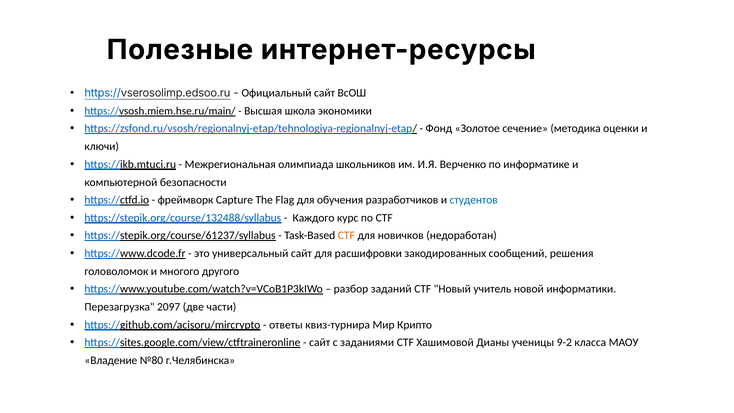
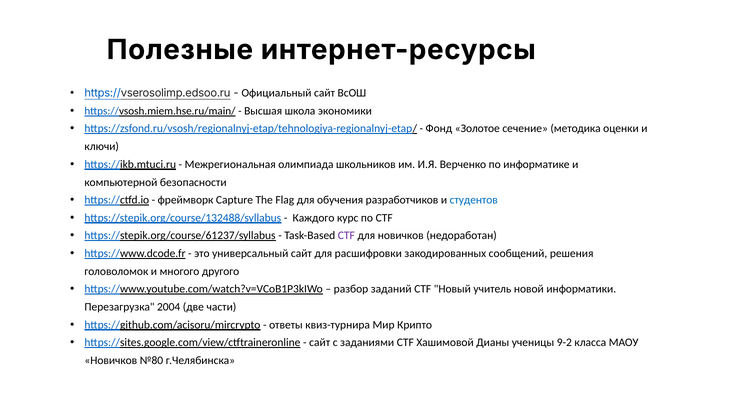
CTF colour: orange -> purple (346, 236)
2097: 2097 -> 2004 (169, 307)
Владение: Владение -> Новичков (111, 361)
